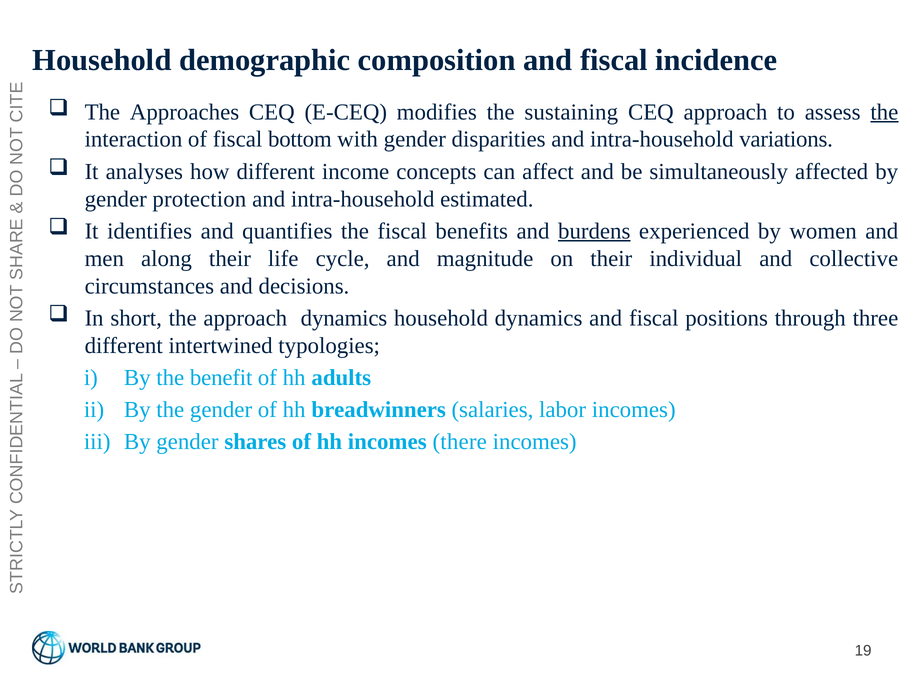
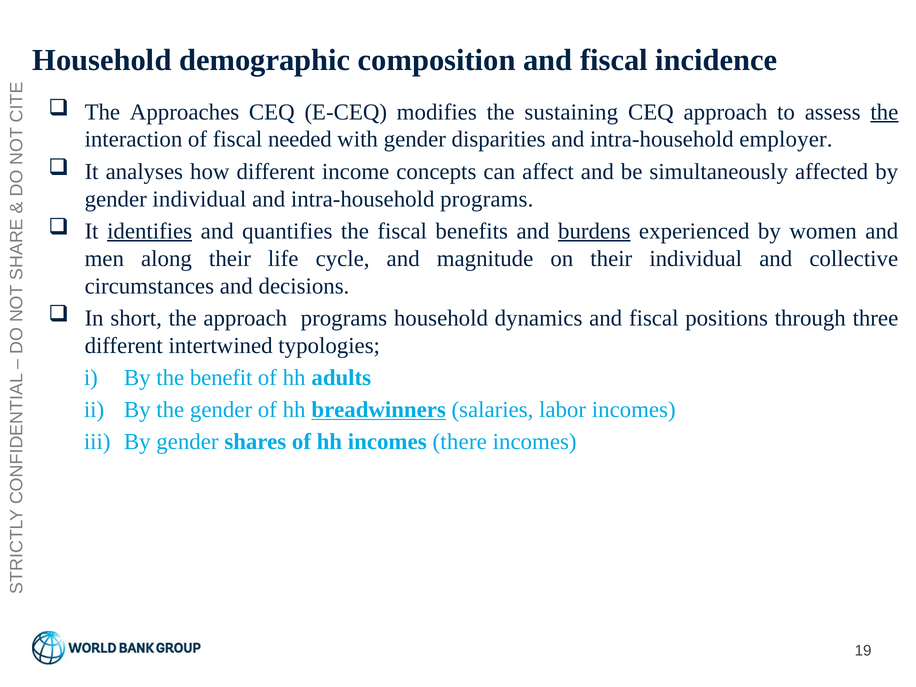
bottom: bottom -> needed (300, 139)
variations: variations -> employer (786, 139)
gender protection: protection -> individual (199, 199)
intra-household estimated: estimated -> programs (487, 199)
identifies underline: none -> present (150, 231)
approach dynamics: dynamics -> programs (344, 318)
breadwinners underline: none -> present (379, 410)
